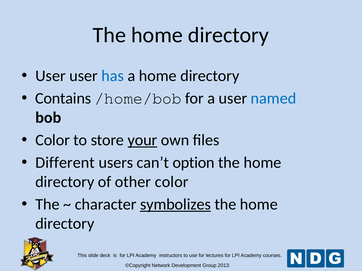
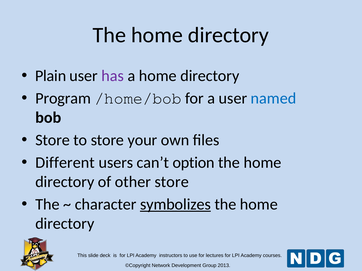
User: User -> Plain (51, 76)
has colour: blue -> purple (113, 76)
Contains: Contains -> Program (63, 98)
Color: Color -> Store (53, 140)
your underline: present -> none (142, 140)
other color: color -> store (172, 182)
